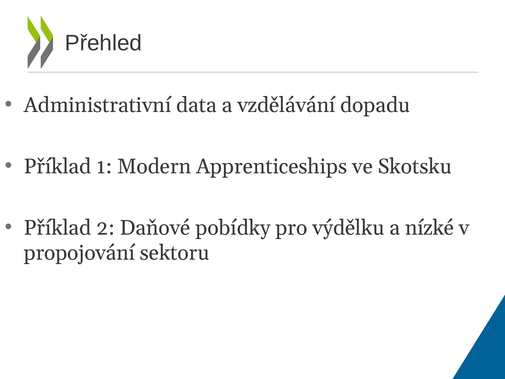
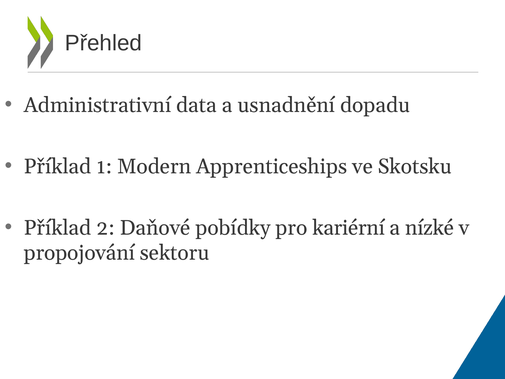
vzdělávání: vzdělávání -> usnadnění (286, 105)
výdělku: výdělku -> kariérní (349, 228)
